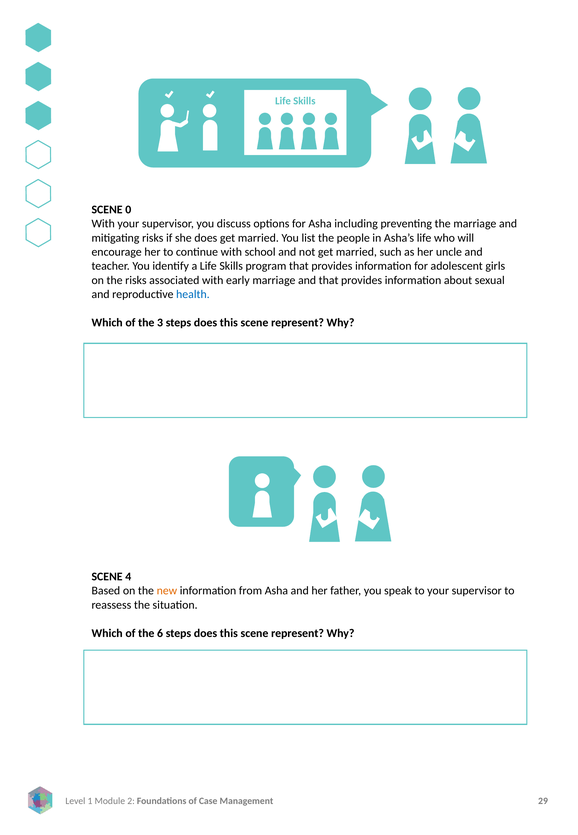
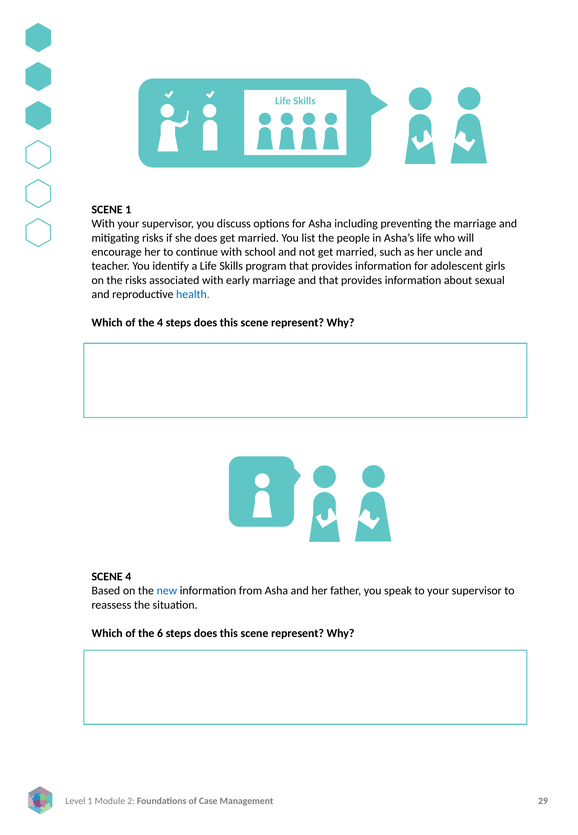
SCENE 0: 0 -> 1 (128, 210)
the 3: 3 -> 4 (160, 323)
new colour: orange -> blue (167, 591)
